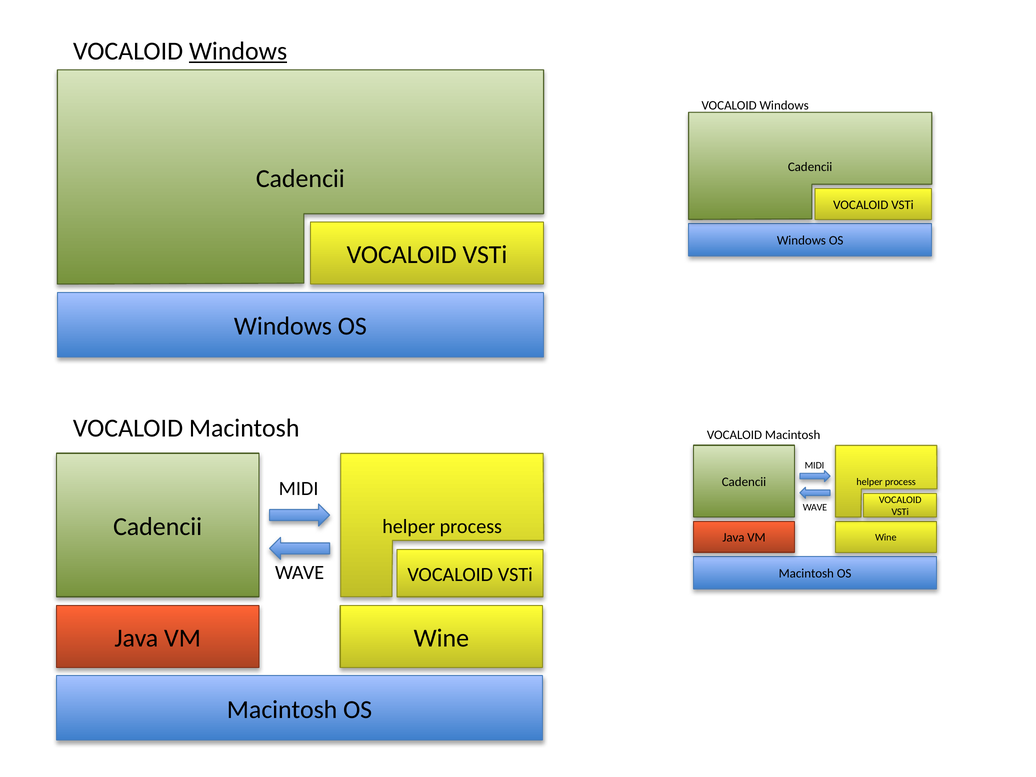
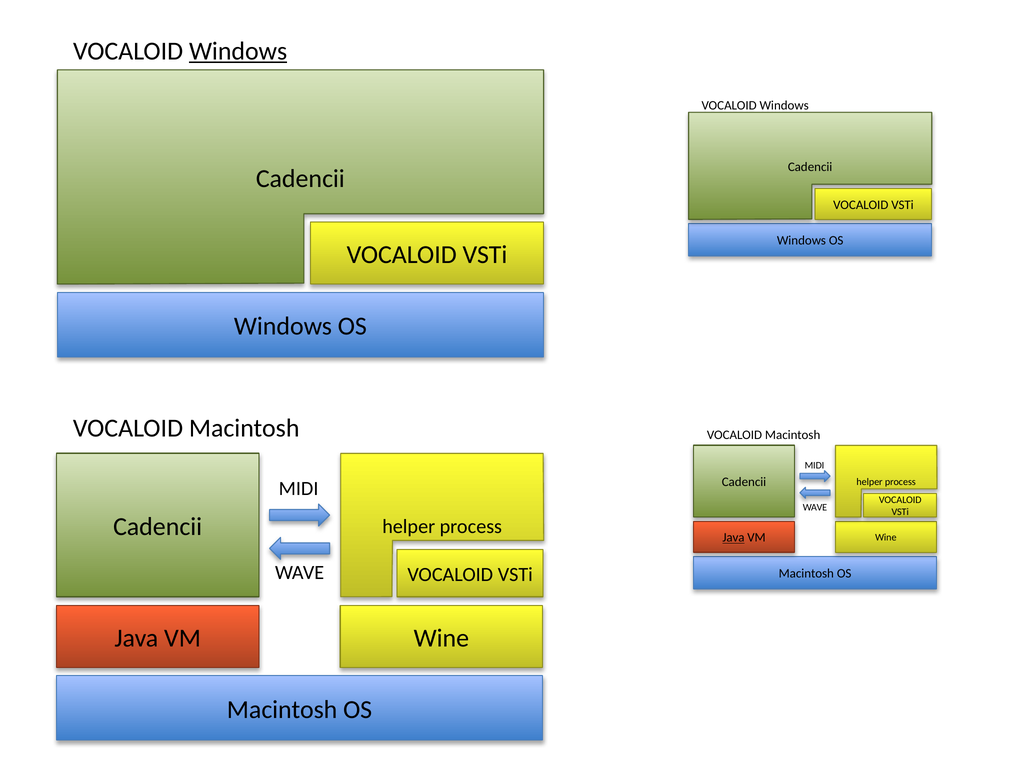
Java underline: none -> present (733, 538)
